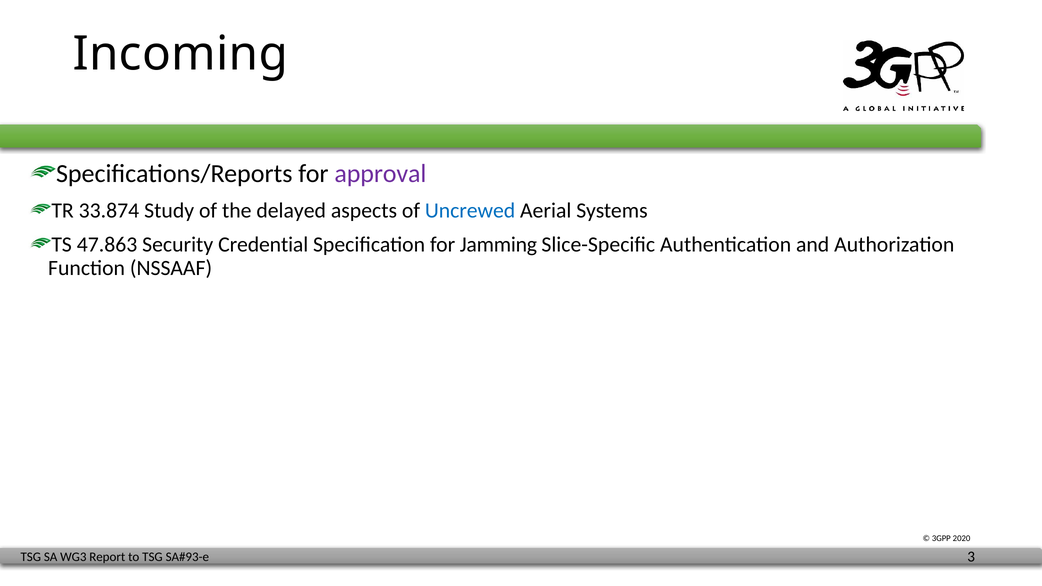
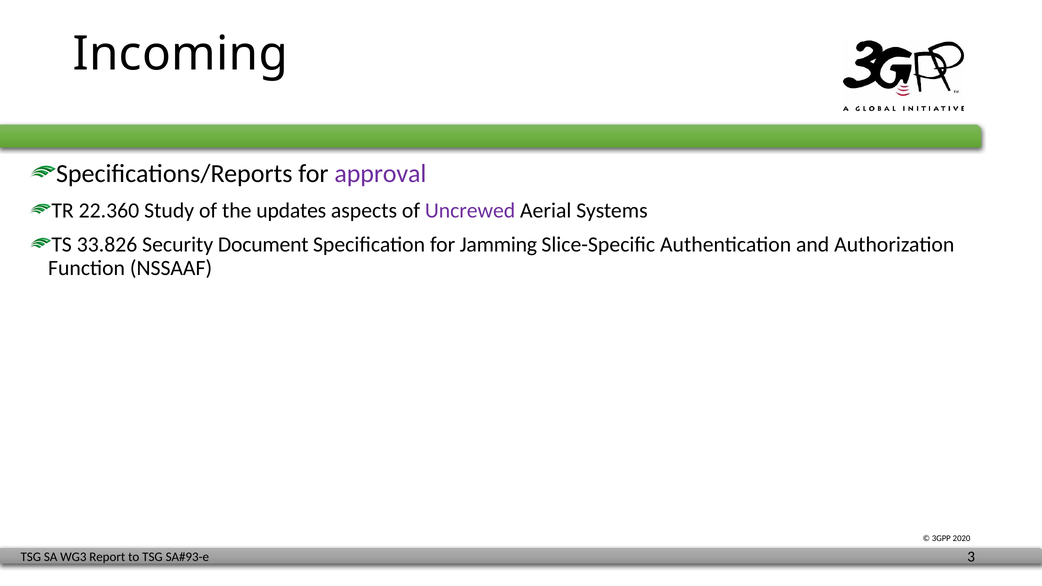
33.874: 33.874 -> 22.360 (109, 211)
delayed: delayed -> updates (291, 211)
Uncrewed colour: blue -> purple (470, 211)
47.863: 47.863 -> 33.826 (107, 245)
Credential: Credential -> Document (263, 245)
